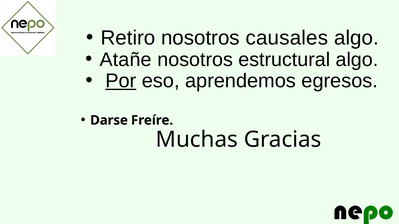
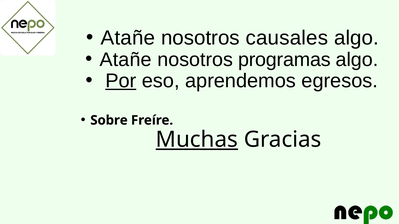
Retiro: Retiro -> Atañe (128, 38)
estructural: estructural -> programas (284, 60)
Darse: Darse -> Sobre (109, 120)
Muchas underline: none -> present (197, 140)
